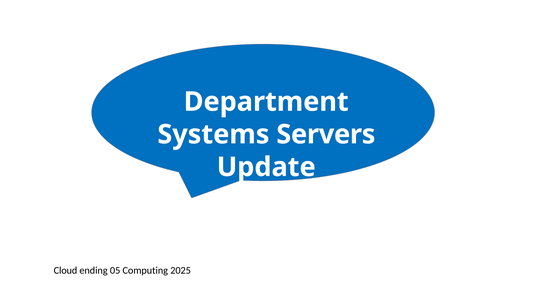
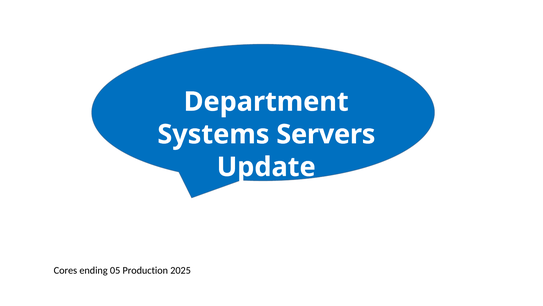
Cloud: Cloud -> Cores (65, 270)
Computing: Computing -> Production (145, 270)
